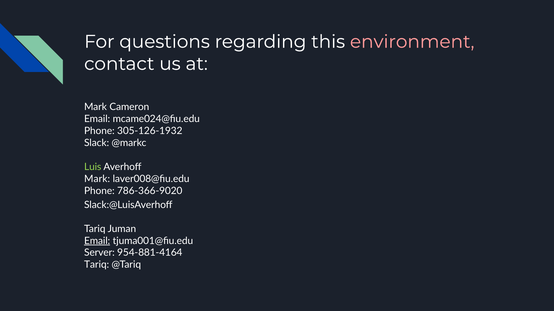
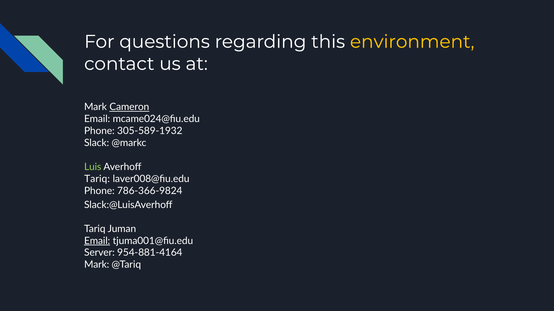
environment colour: pink -> yellow (412, 42)
Cameron underline: none -> present (129, 107)
305-126-1932: 305-126-1932 -> 305-589-1932 (150, 131)
Mark: Mark -> Tariq (97, 179)
786-366-9020: 786-366-9020 -> 786-366-9824 (150, 191)
Tariq: Tariq -> Mark (97, 265)
